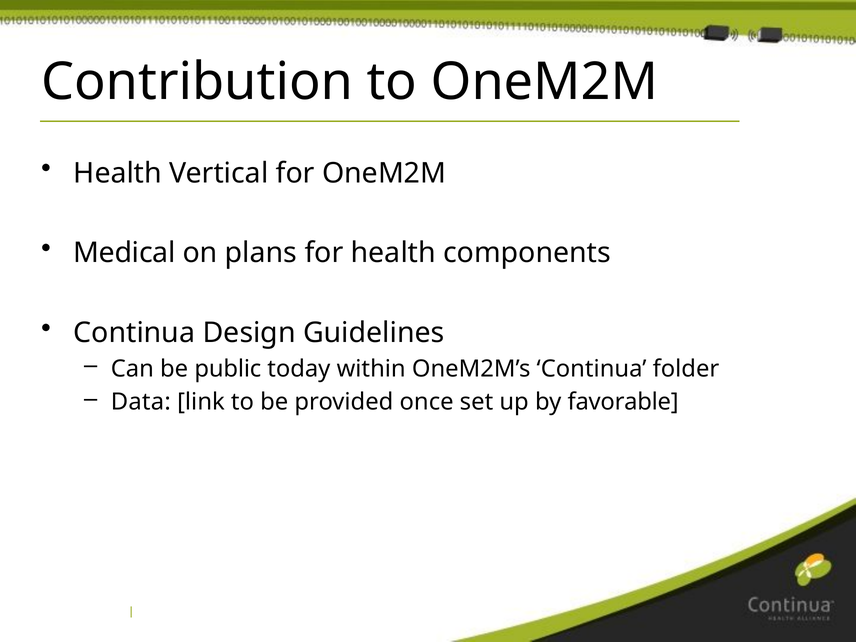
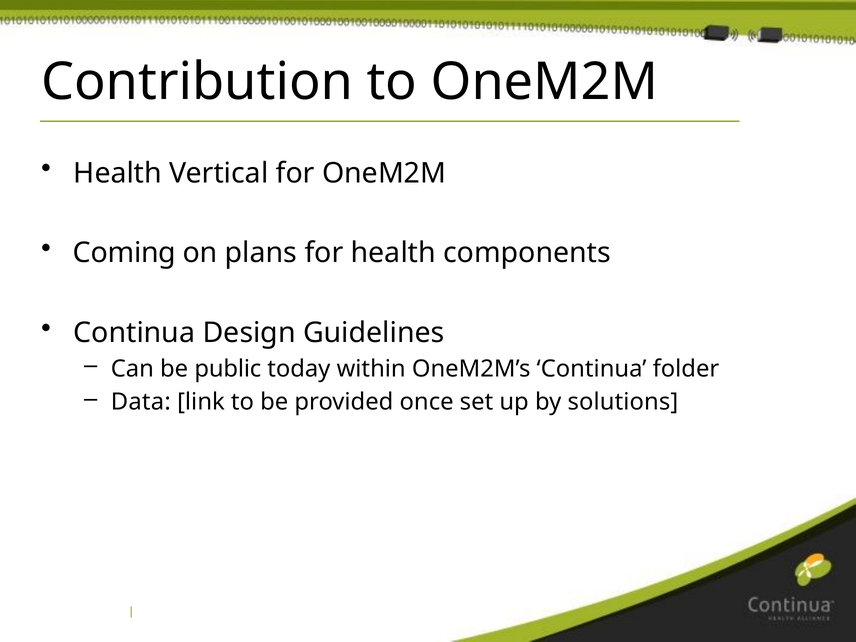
Medical: Medical -> Coming (124, 253)
favorable: favorable -> solutions (623, 402)
